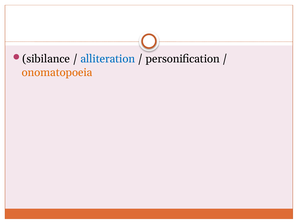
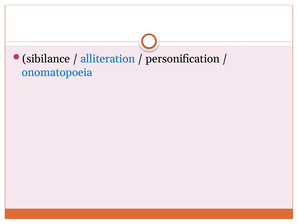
onomatopoeia colour: orange -> blue (57, 72)
